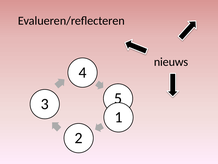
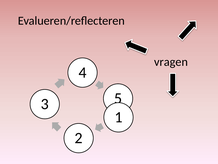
nieuws: nieuws -> vragen (171, 62)
